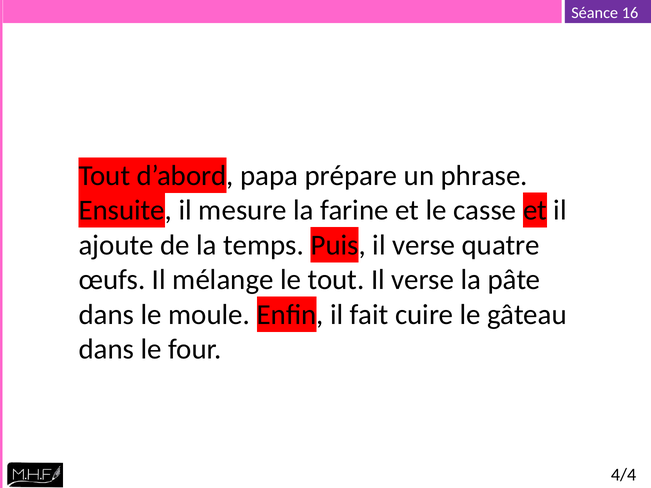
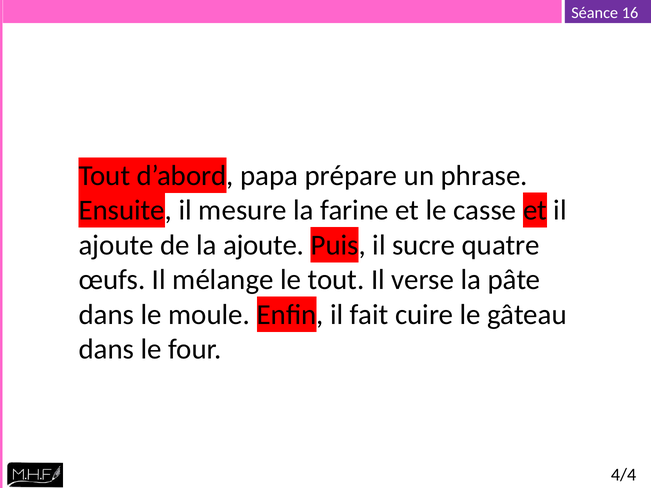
la temps: temps -> ajoute (264, 245)
Puis il verse: verse -> sucre (424, 245)
